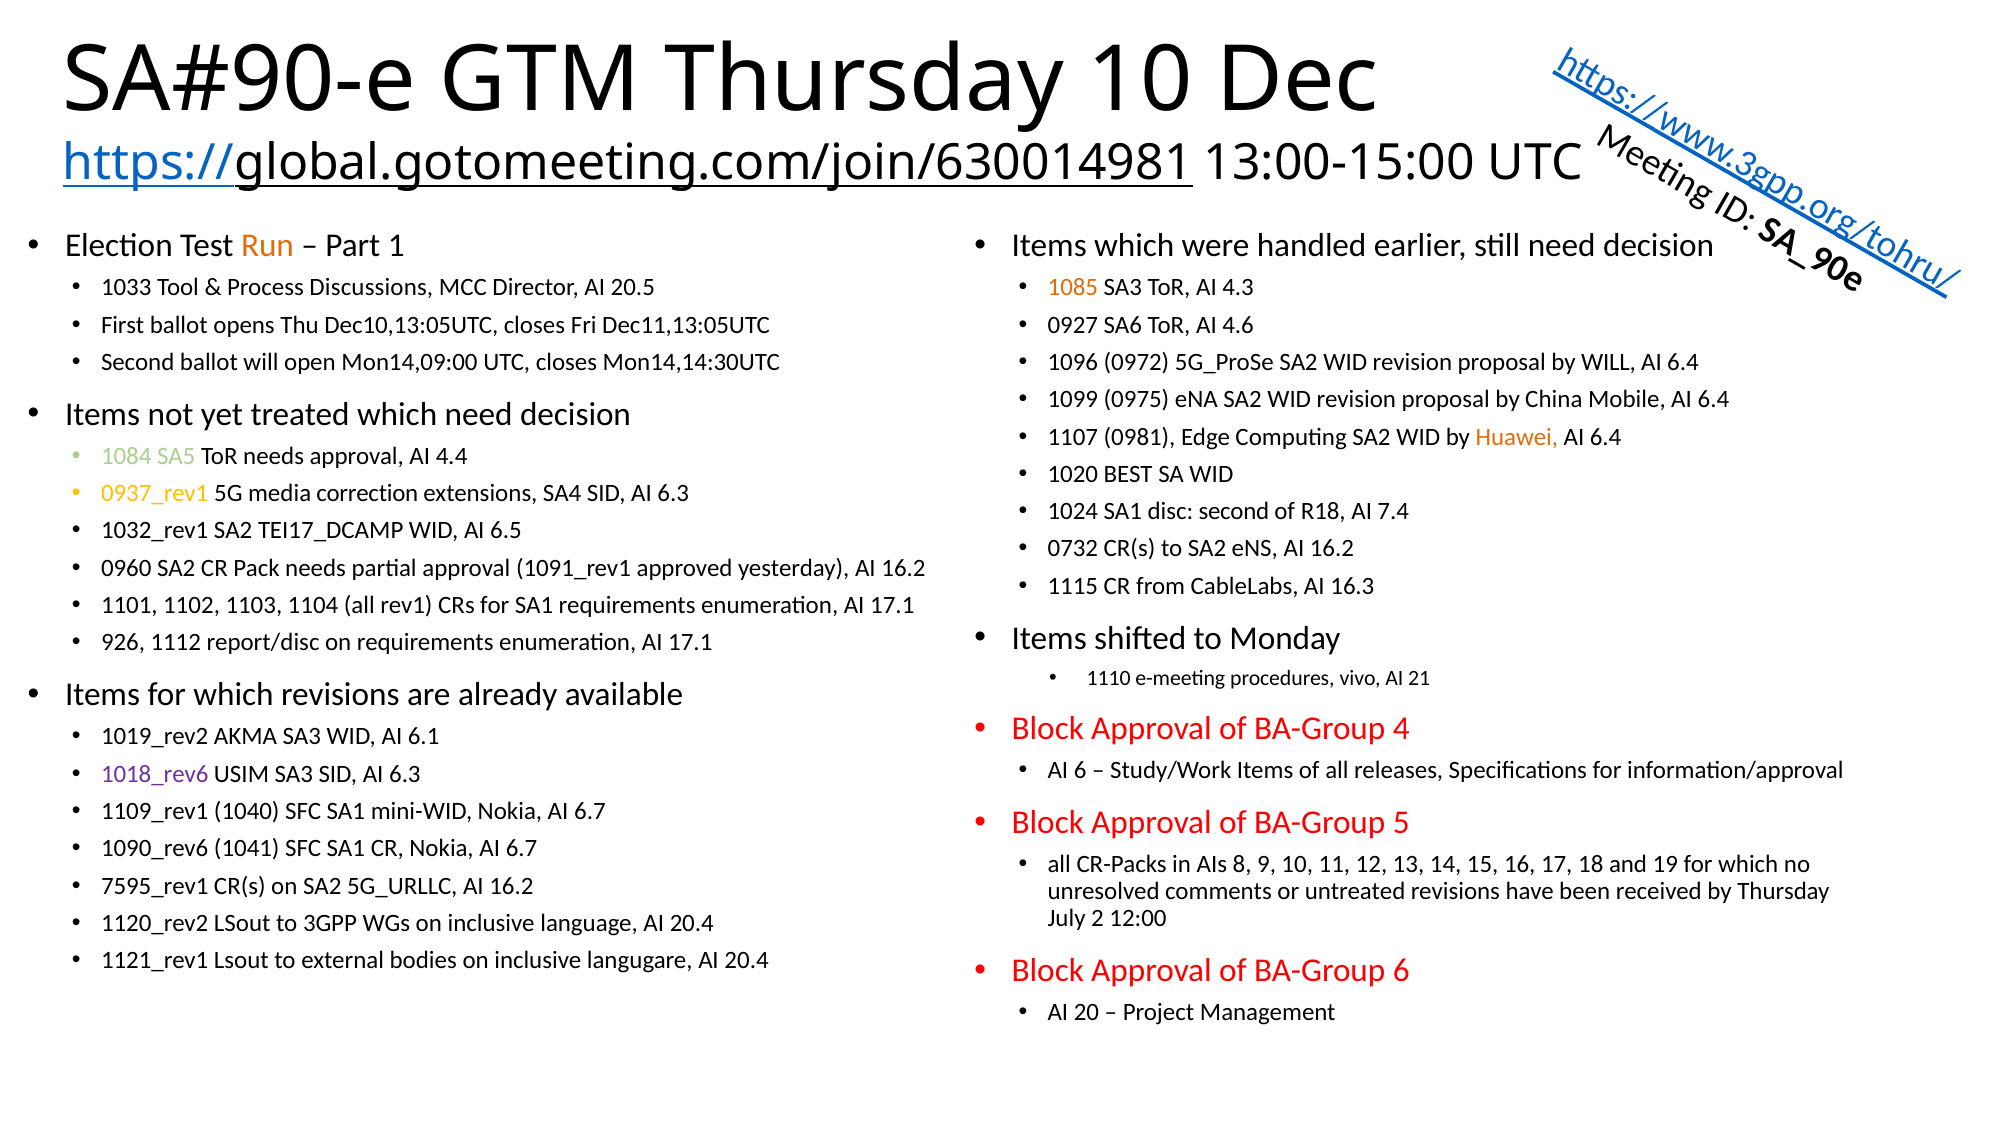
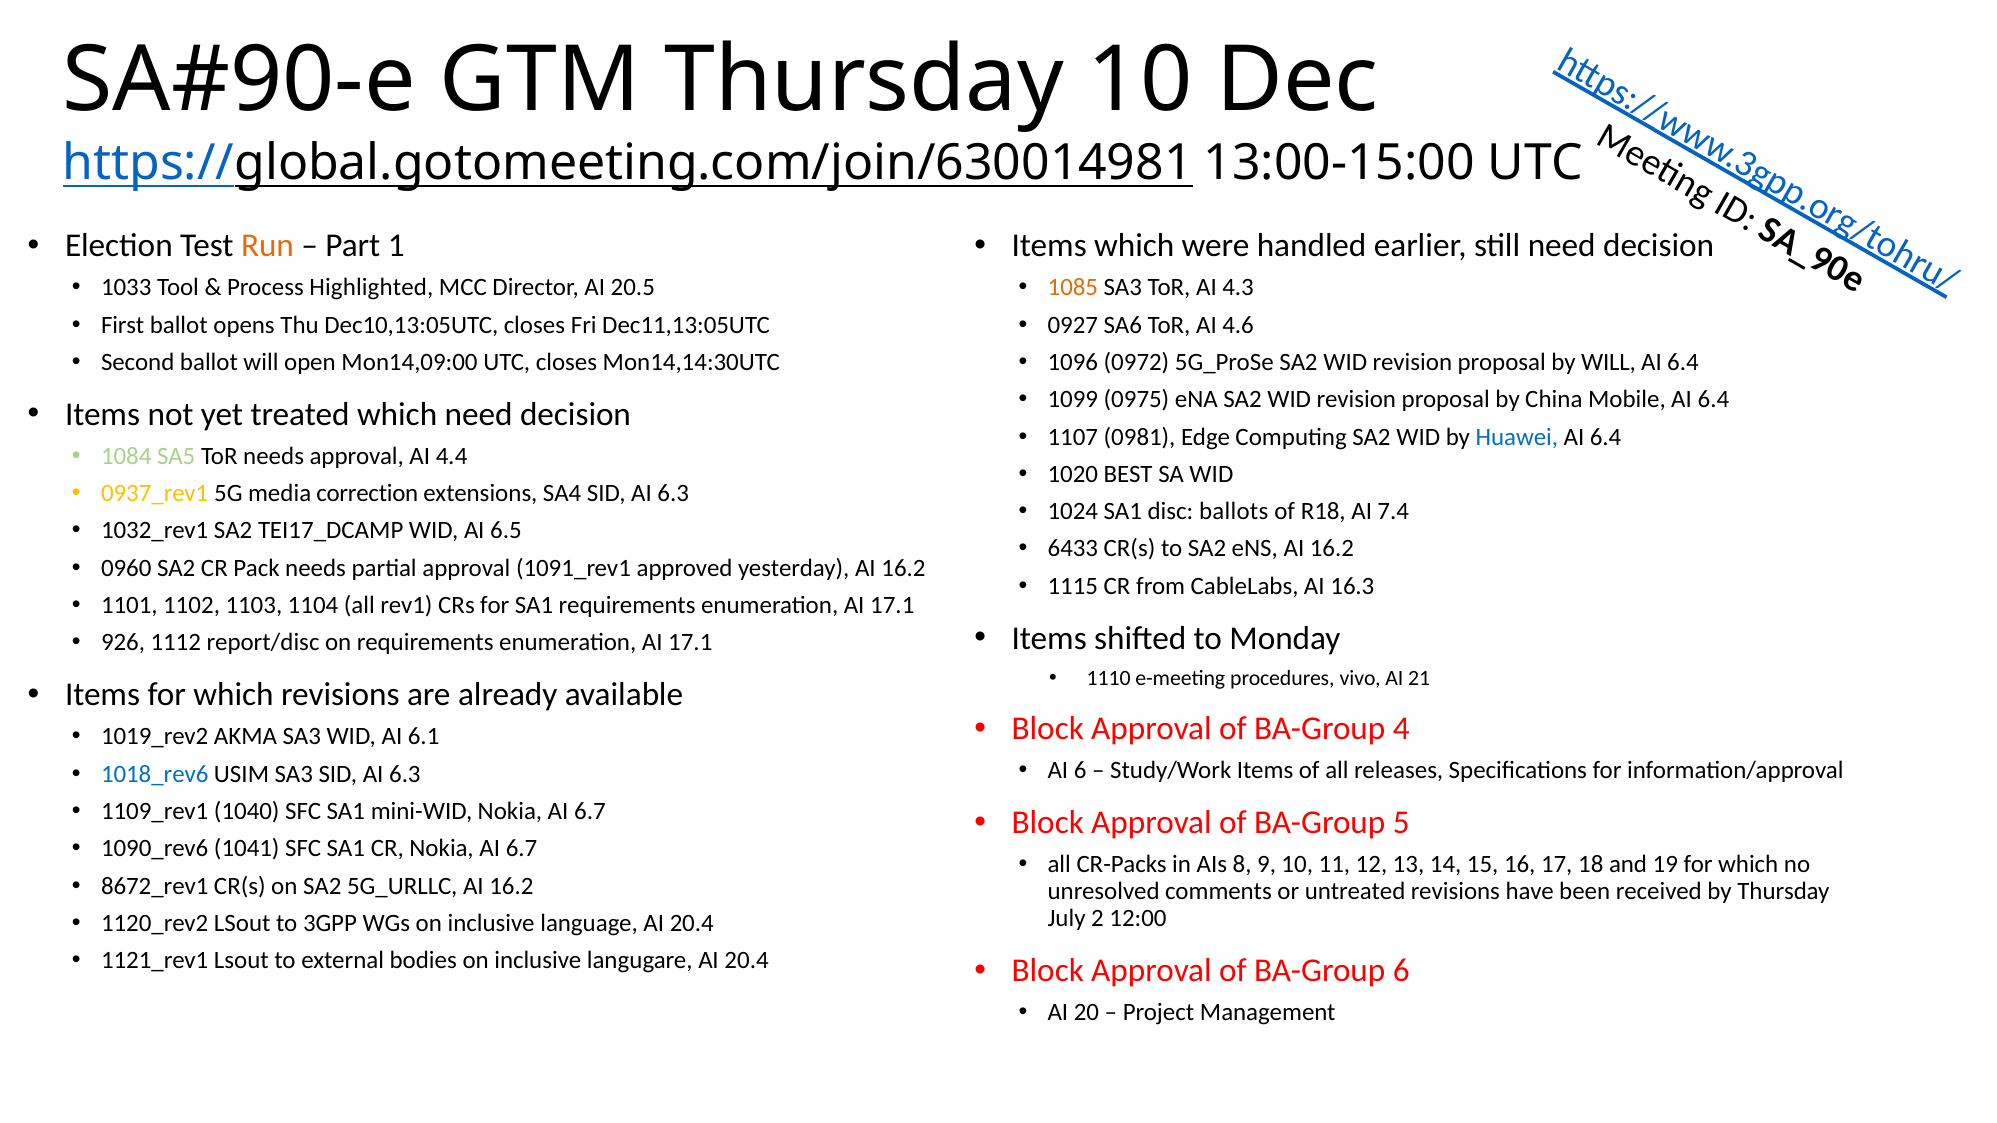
Discussions: Discussions -> Highlighted (371, 288)
Huawei colour: orange -> blue (1517, 437)
disc second: second -> ballots (1234, 512)
0732: 0732 -> 6433 (1073, 549)
1018_rev6 colour: purple -> blue (155, 774)
7595_rev1: 7595_rev1 -> 8672_rev1 (155, 886)
